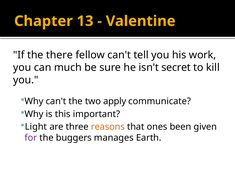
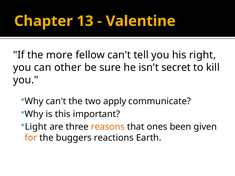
there: there -> more (59, 55)
work: work -> right (203, 55)
much: much -> other (68, 68)
for colour: purple -> orange (31, 138)
manages: manages -> reactions (114, 138)
